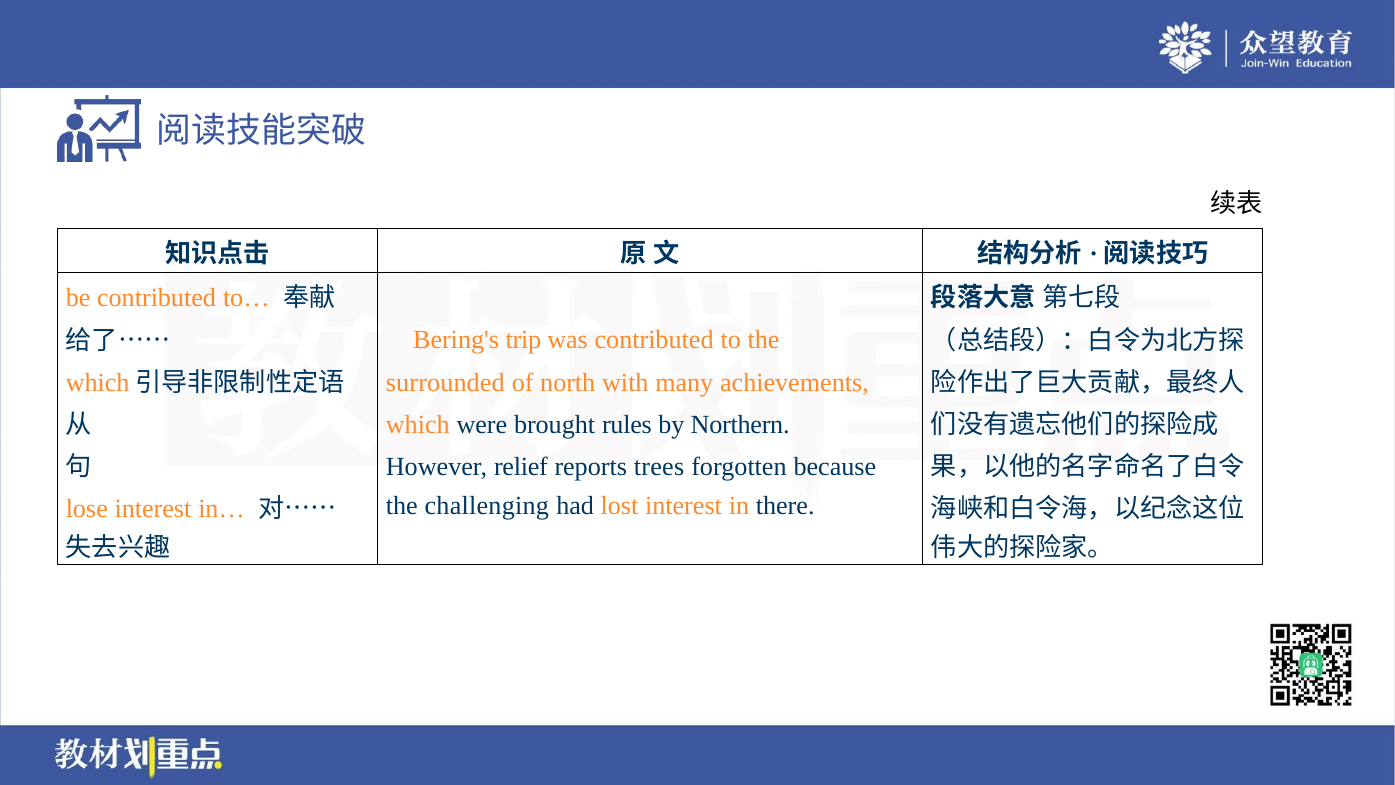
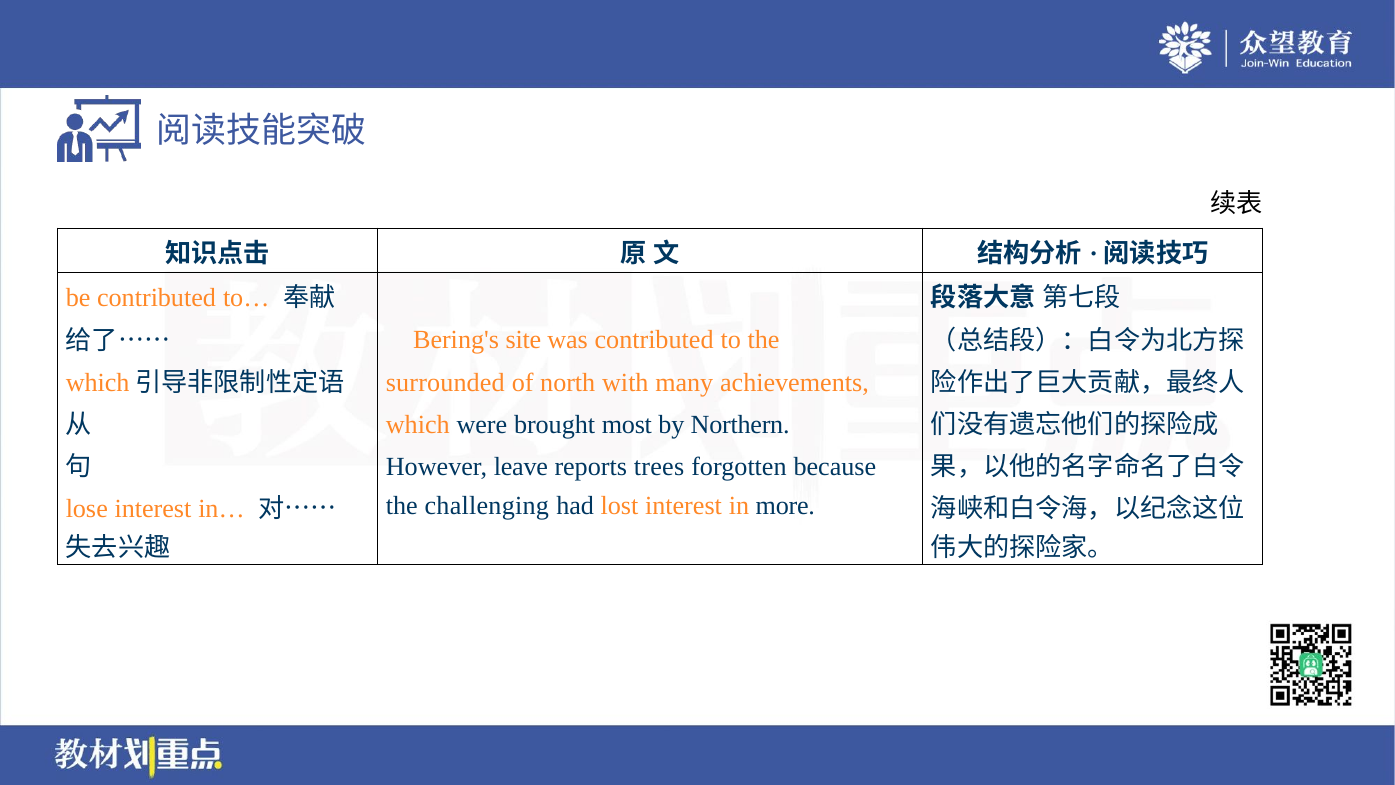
trip: trip -> site (523, 340)
rules: rules -> most (627, 424)
relief: relief -> leave (521, 467)
there: there -> more (785, 506)
